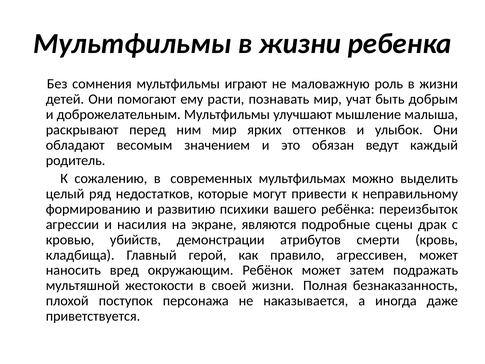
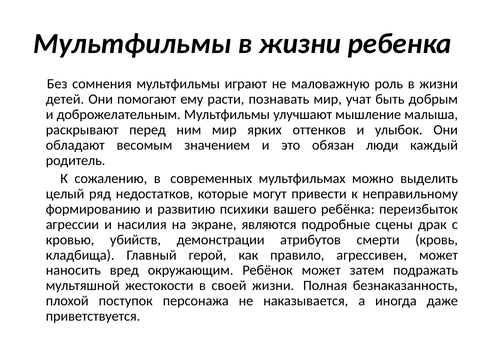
ведут: ведут -> люди (382, 145)
